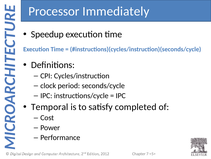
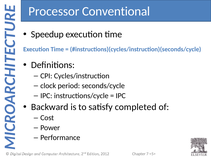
Immediately: Immediately -> Conventional (116, 11)
Temporal: Temporal -> Backward (50, 106)
